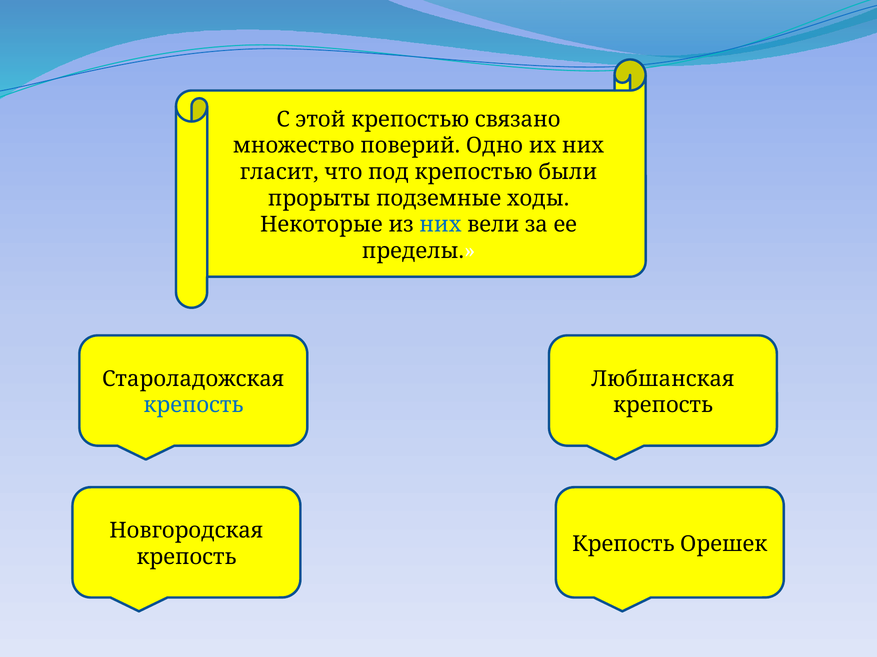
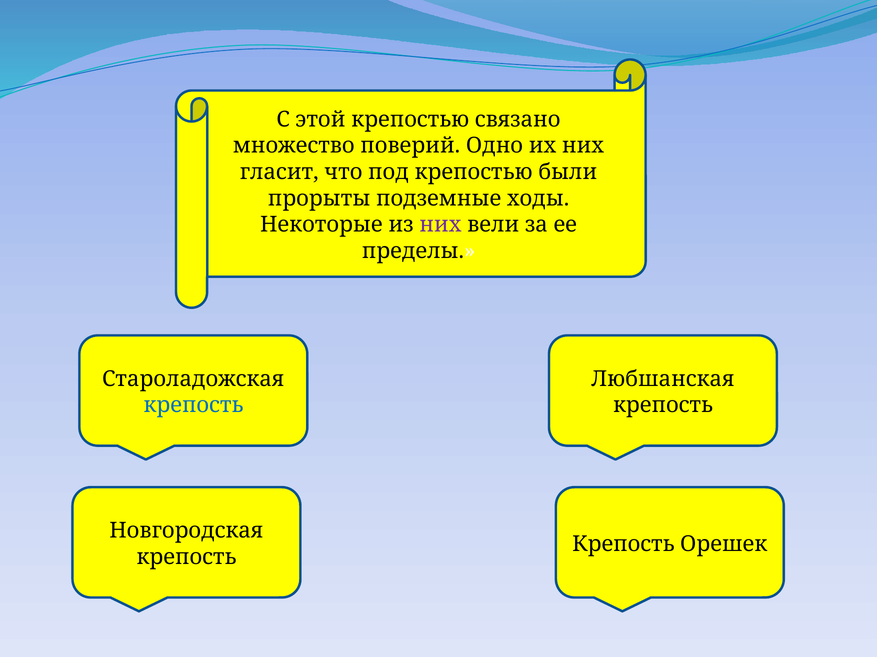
них colour: blue -> purple (440, 225)
